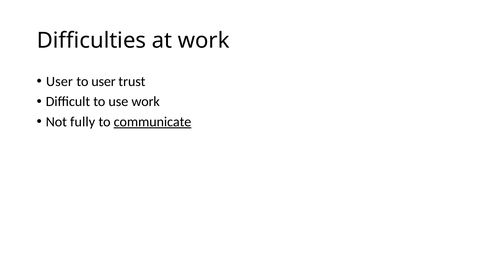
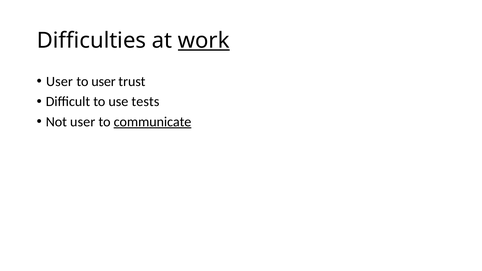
work underline: none -> present (204, 40)
use work: work -> tests (145, 102)
Not fully: fully -> user (83, 122)
